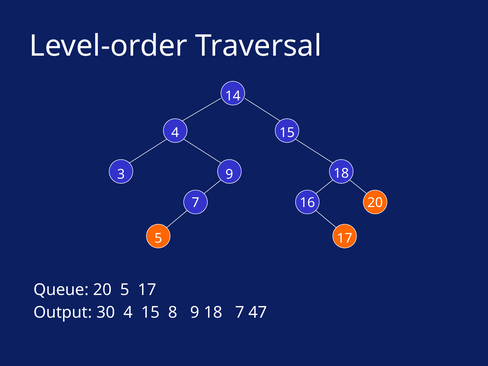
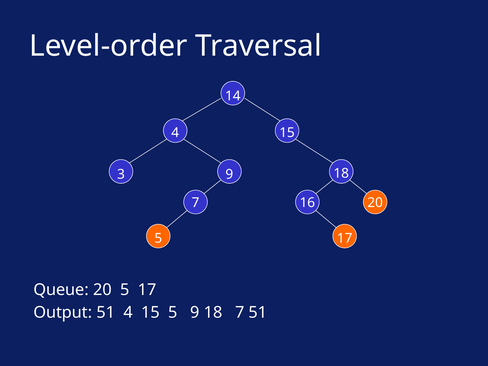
Output 30: 30 -> 51 (106, 313)
15 8: 8 -> 5 (173, 313)
7 47: 47 -> 51 (258, 313)
